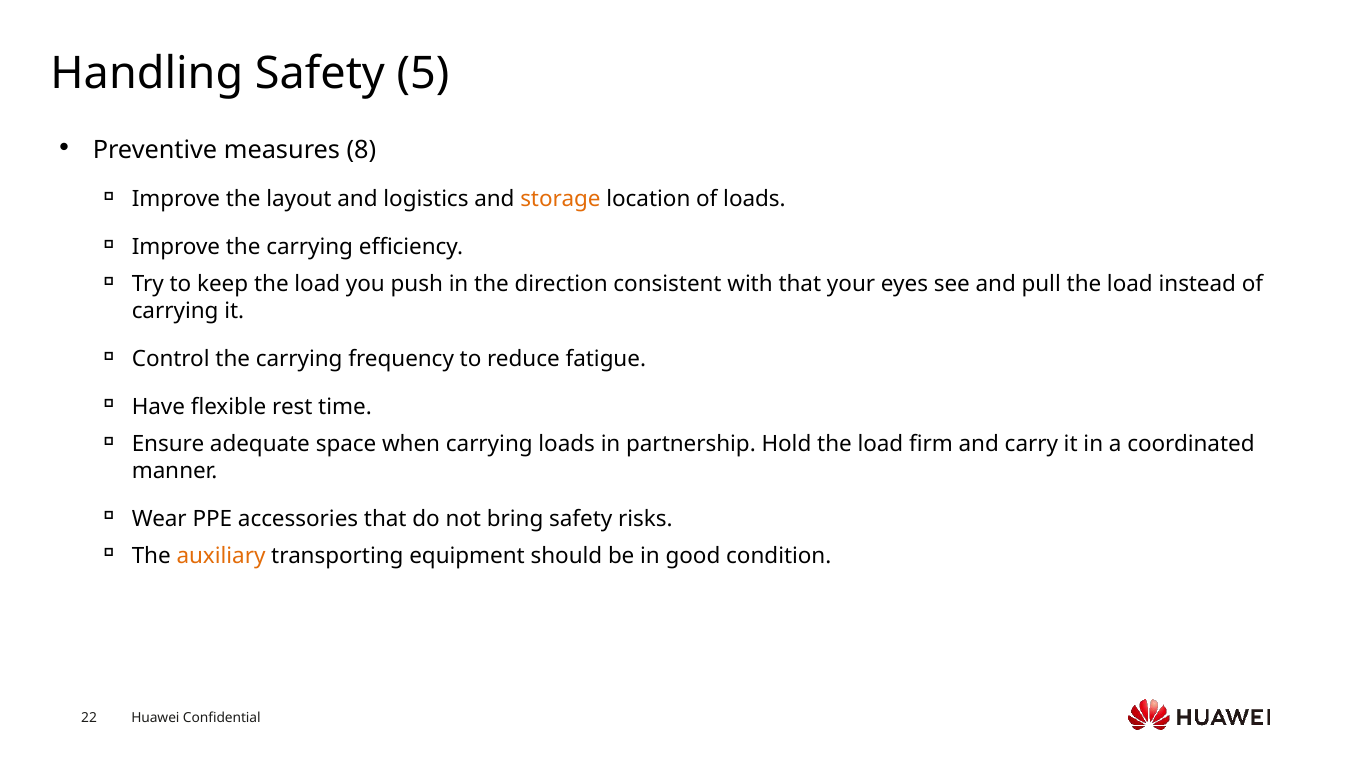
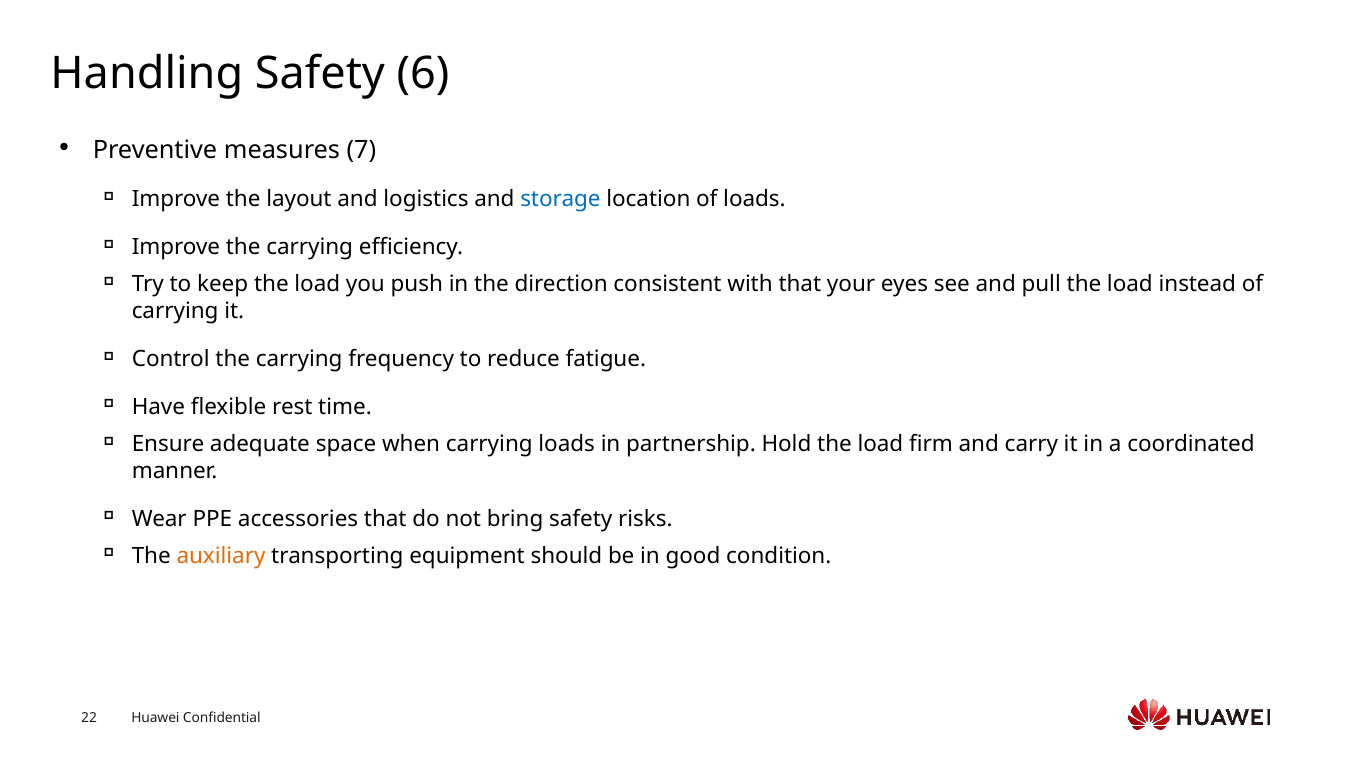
5: 5 -> 6 (423, 74)
8: 8 -> 7 (361, 150)
storage colour: orange -> blue (560, 199)
